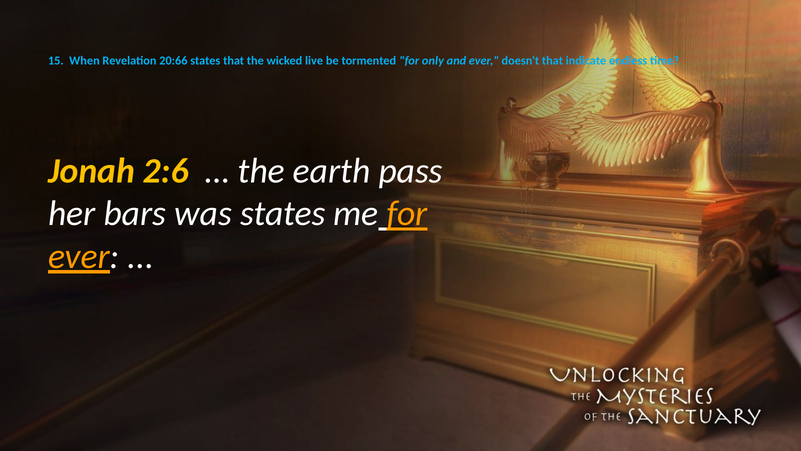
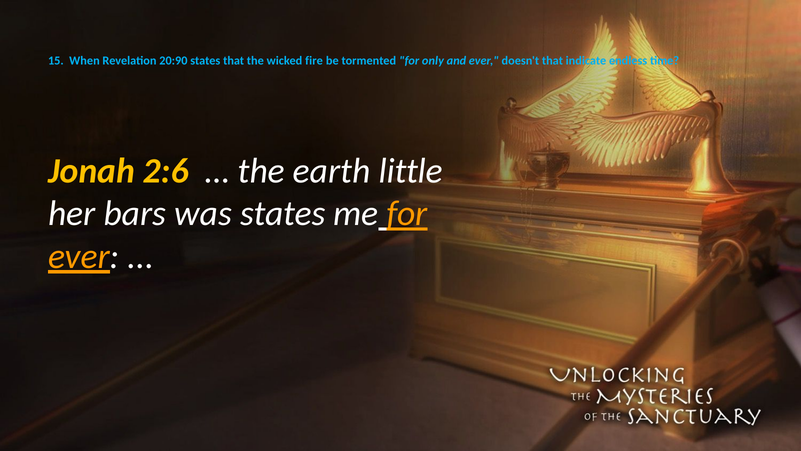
20:66: 20:66 -> 20:90 (173, 60)
live: live -> fire (314, 60)
pass: pass -> little (411, 171)
